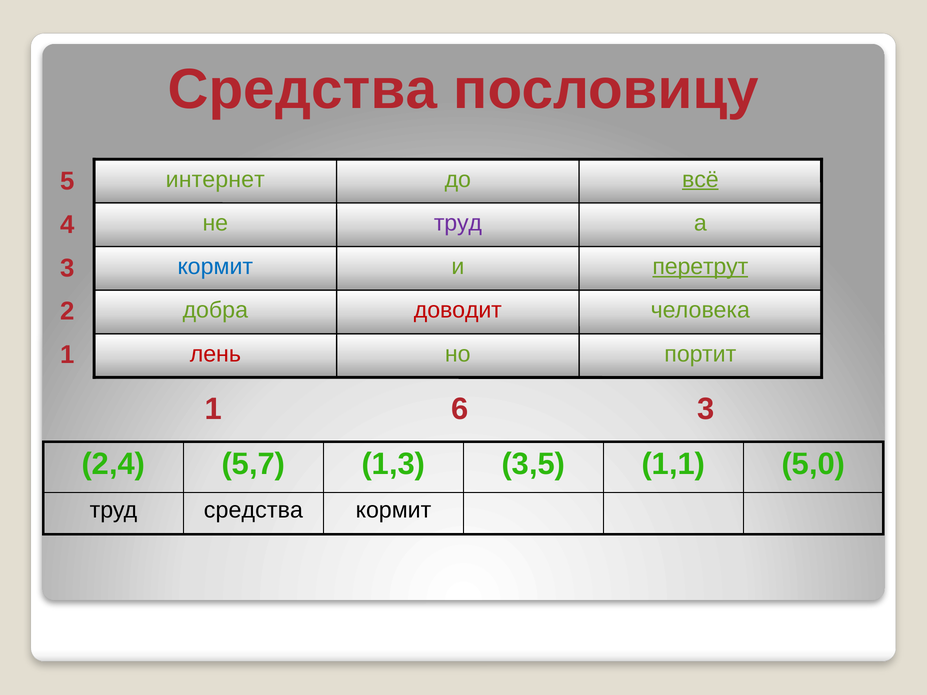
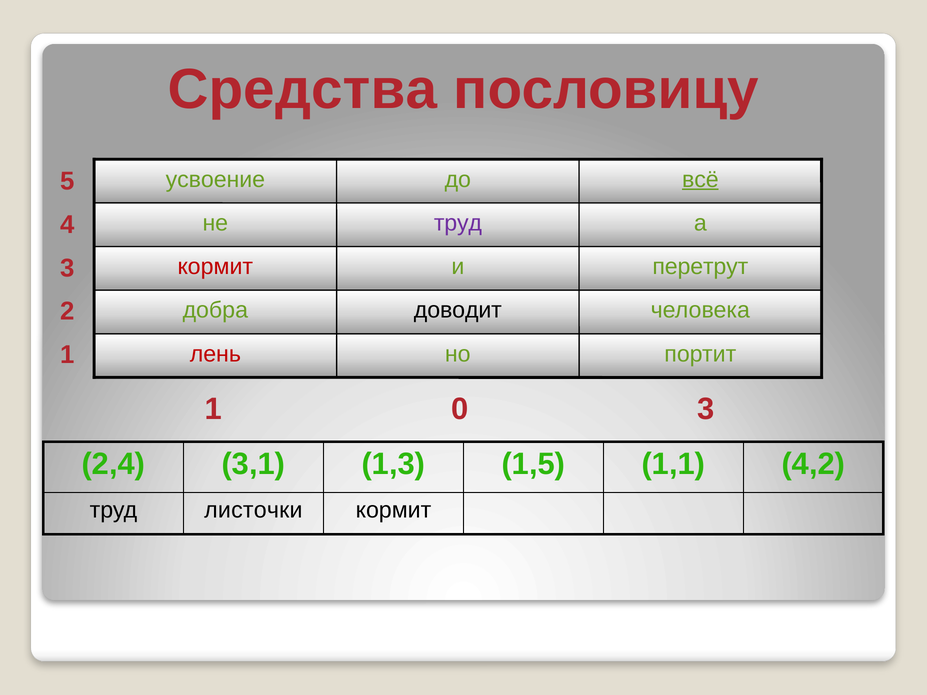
интернет: интернет -> усвоение (215, 179)
кормит colour: blue -> red (215, 267)
перетрут underline: present -> none (700, 267)
доводит colour: red -> black (458, 310)
6: 6 -> 0 (460, 409)
5,7: 5,7 -> 3,1 (253, 464)
3,5: 3,5 -> 1,5 (533, 464)
5,0: 5,0 -> 4,2 (813, 464)
труд средства: средства -> листочки (253, 510)
